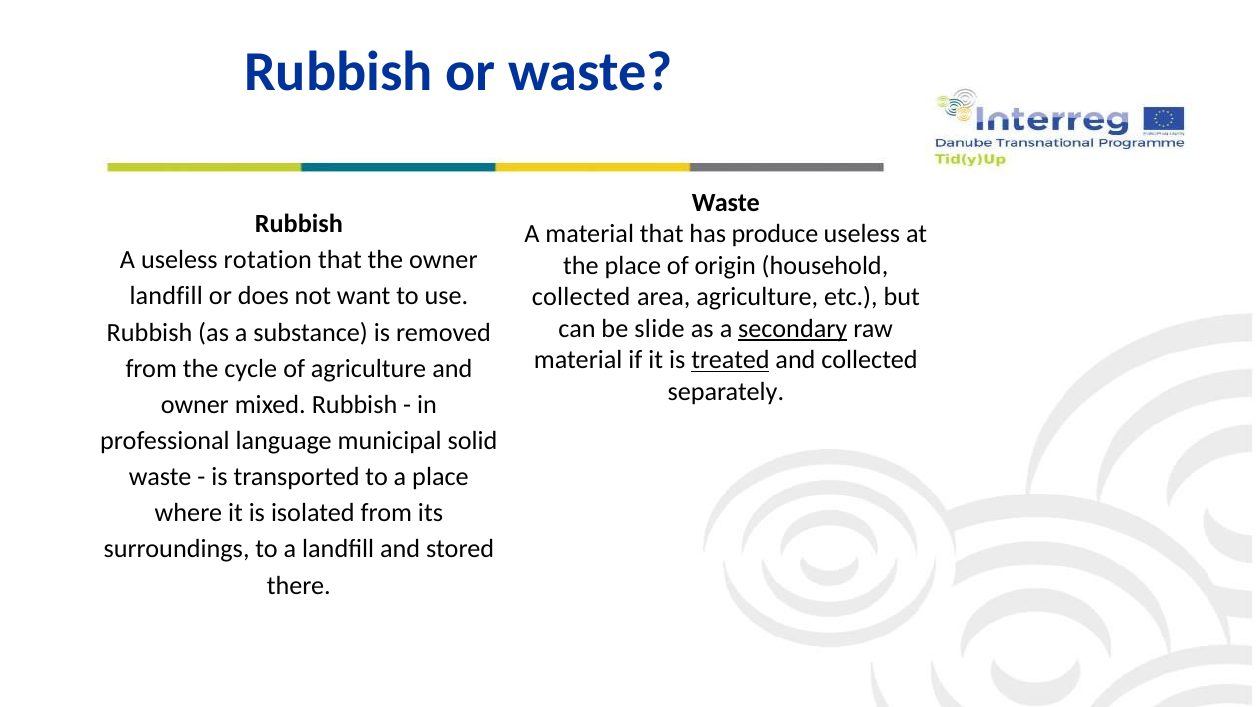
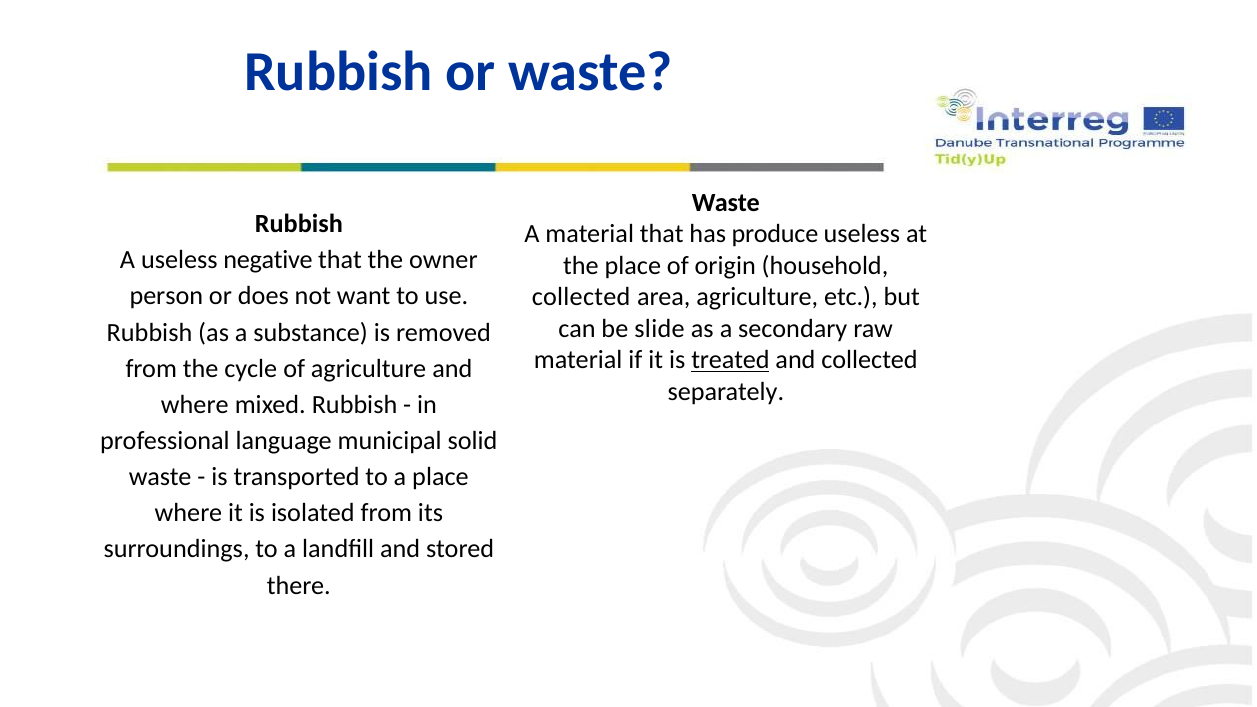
rotation: rotation -> negative (268, 260)
landfill: landfill -> person (166, 296)
secondary underline: present -> none (793, 329)
owner: owner -> where (195, 405)
